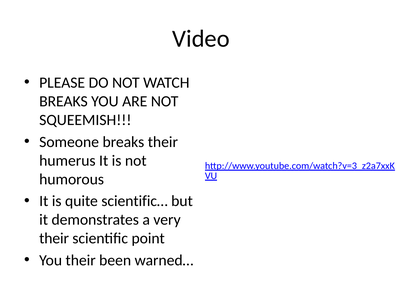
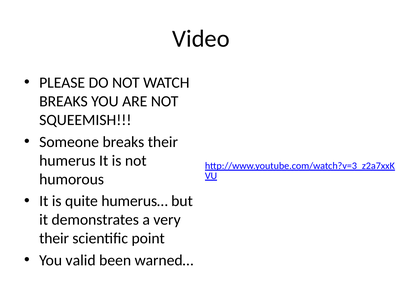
scientific…: scientific… -> humerus… (135, 201)
You their: their -> valid (81, 261)
